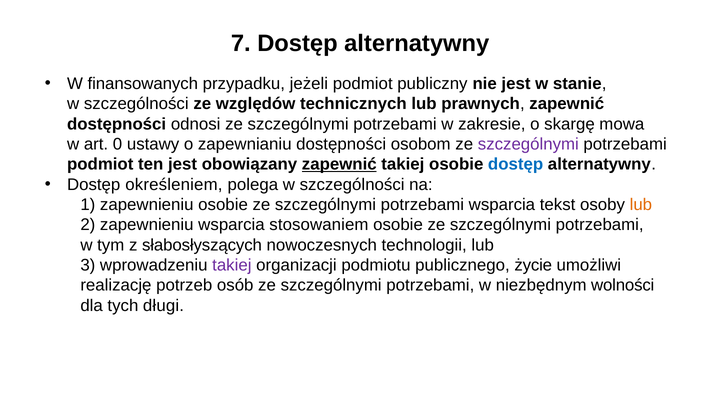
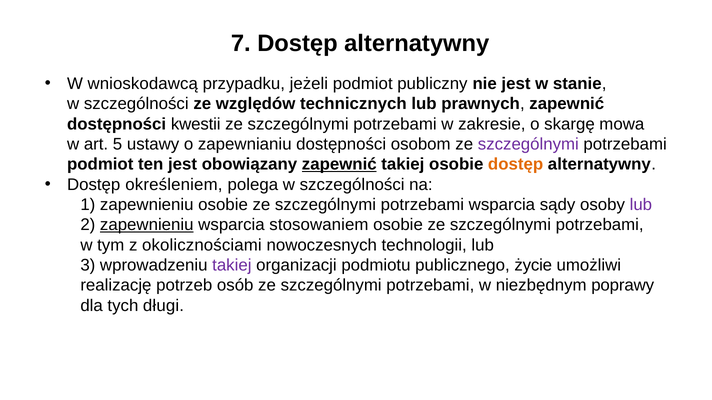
finansowanych: finansowanych -> wnioskodawcą (143, 84)
odnosi: odnosi -> kwestii (196, 124)
0: 0 -> 5 (117, 144)
dostęp colour: blue -> orange (516, 165)
tekst: tekst -> sądy (558, 205)
lub colour: orange -> purple (641, 205)
zapewnieniu underline: none -> present (147, 225)
słabosłyszących: słabosłyszących -> okolicznościami (202, 245)
wolności: wolności -> poprawy (623, 286)
